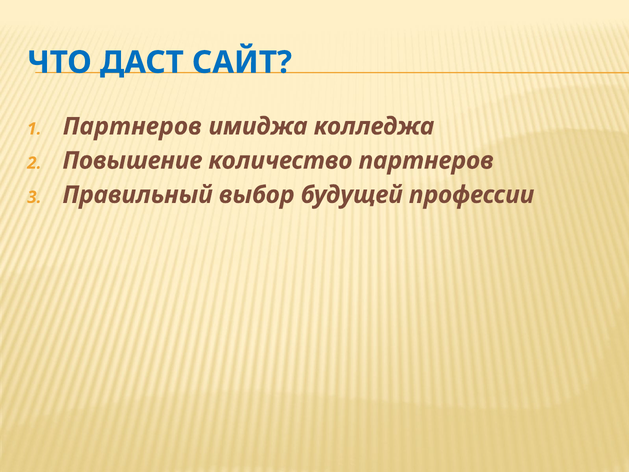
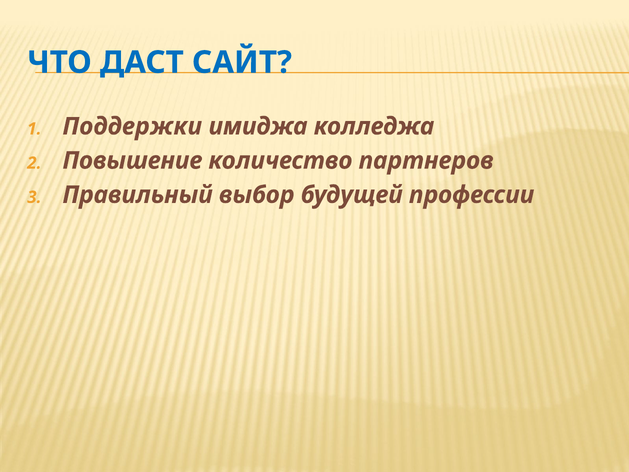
Партнеров: Партнеров -> Поддержки (132, 126)
